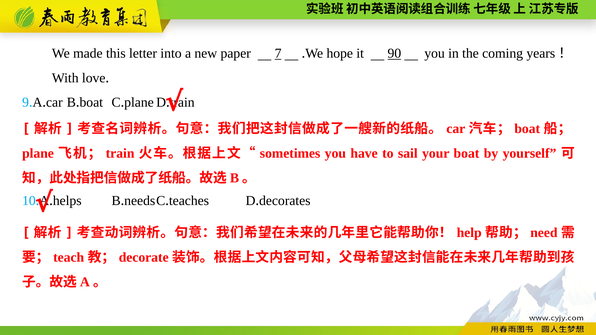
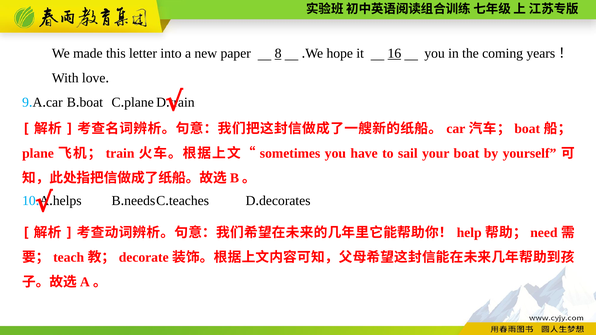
7: 7 -> 8 (278, 53)
90: 90 -> 16 (394, 53)
